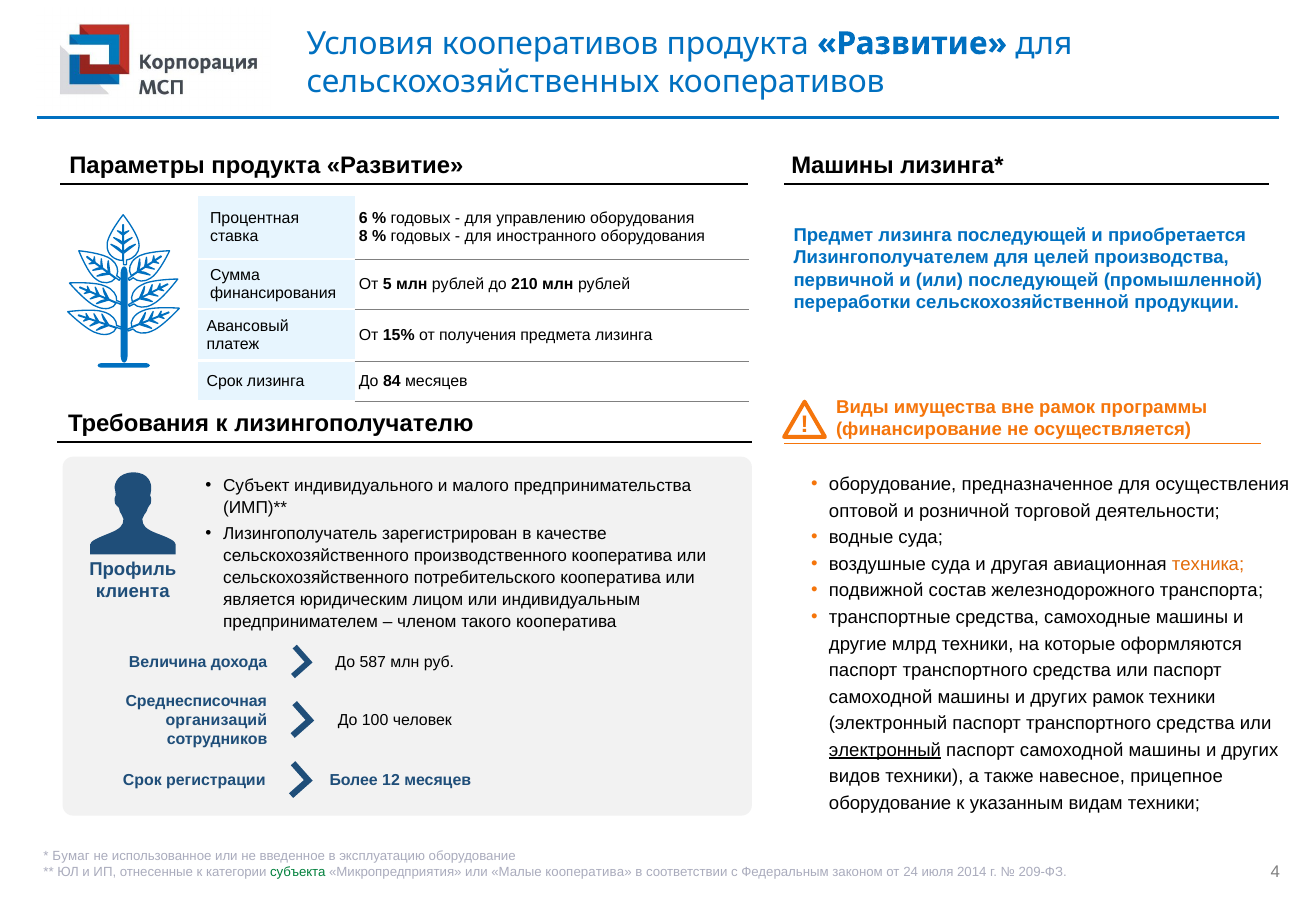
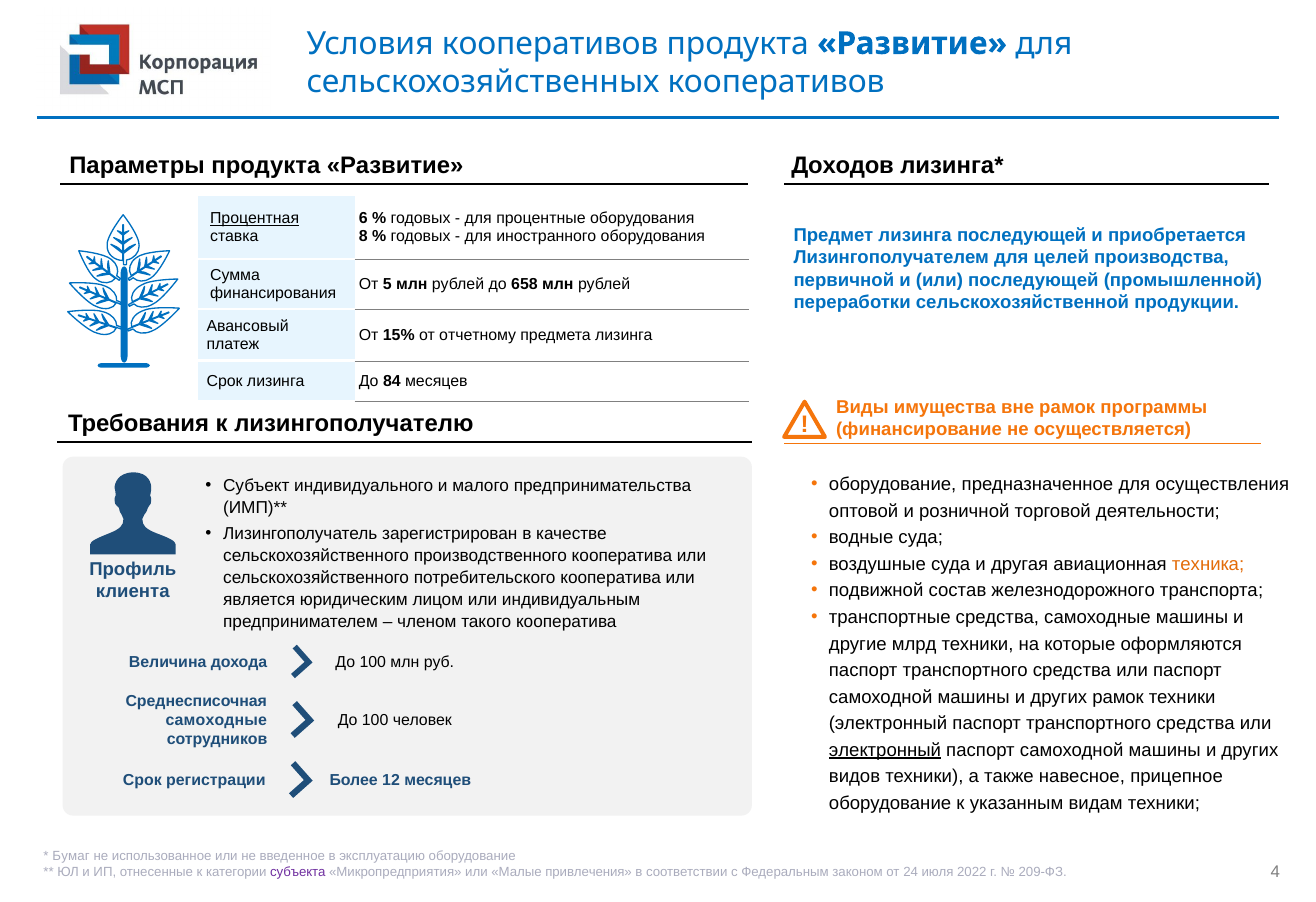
Развитие Машины: Машины -> Доходов (843, 166)
Процентная underline: none -> present (255, 219)
управлению: управлению -> процентные (541, 219)
210: 210 -> 658 (524, 284)
получения: получения -> отчетному (478, 335)
дохода До 587: 587 -> 100 (373, 663)
организаций: организаций -> самоходные (216, 721)
субъекта colour: green -> purple (298, 873)
Малые кооператива: кооператива -> привлечения (589, 873)
2014: 2014 -> 2022 (972, 873)
